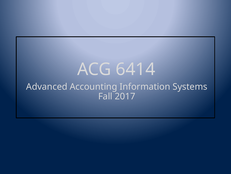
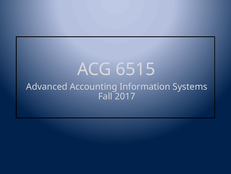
6414: 6414 -> 6515 (135, 69)
